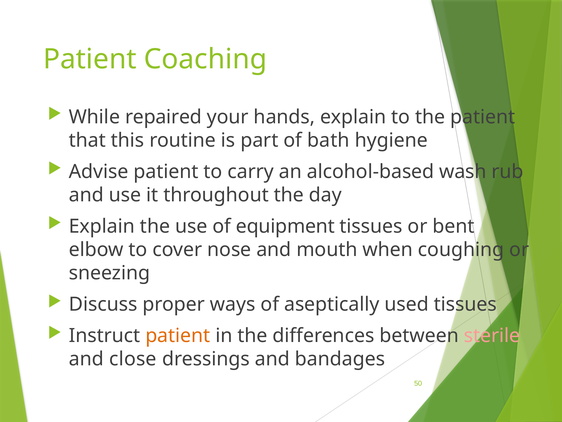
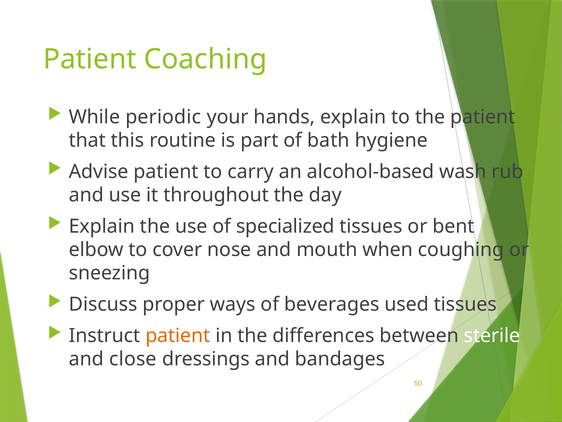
repaired: repaired -> periodic (163, 117)
equipment: equipment -> specialized (285, 226)
aseptically: aseptically -> beverages (332, 304)
sterile colour: pink -> white (492, 335)
